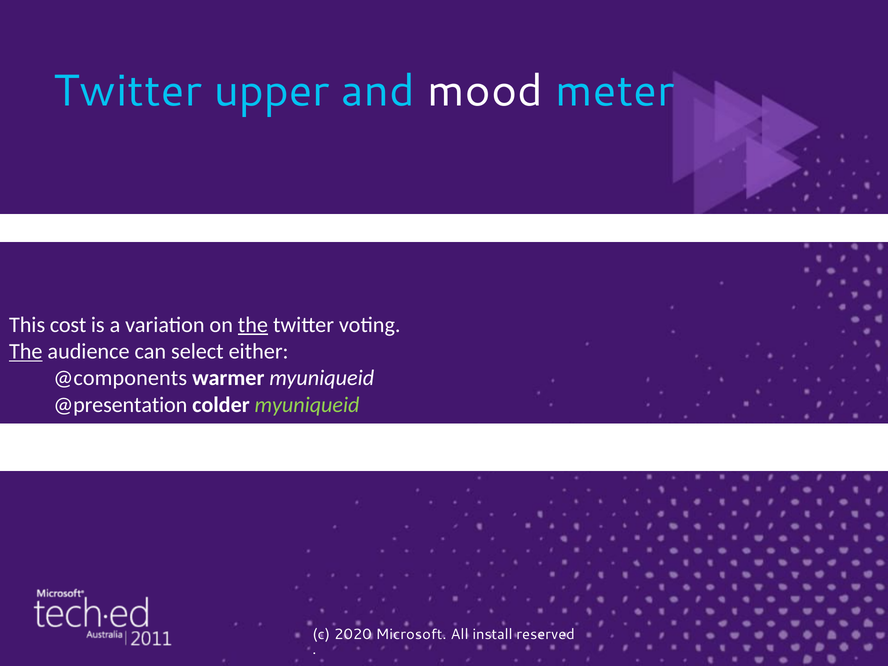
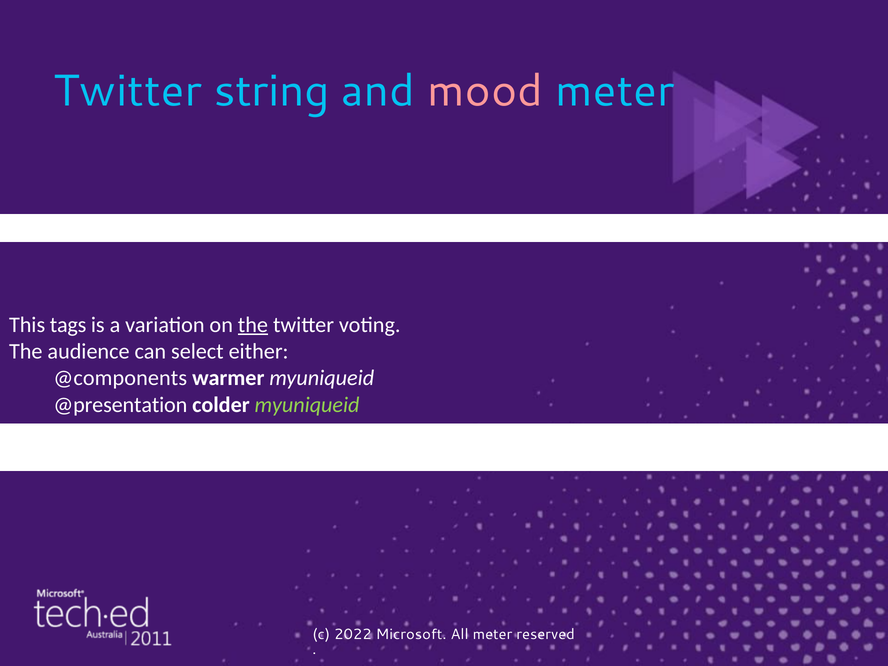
upper: upper -> string (272, 91)
mood colour: white -> pink (485, 91)
cost: cost -> tags (68, 325)
The underline: present -> none (26, 351)
2020: 2020 -> 2022 (353, 634)
All install: install -> meter (492, 634)
